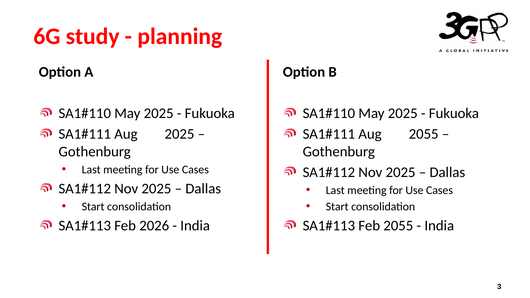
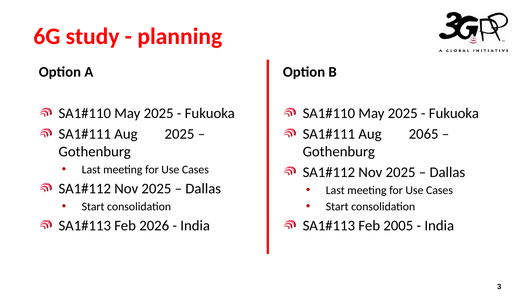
Aug 2055: 2055 -> 2065 (424, 134)
Feb 2055: 2055 -> 2005 (398, 226)
